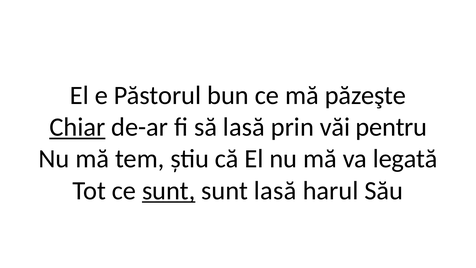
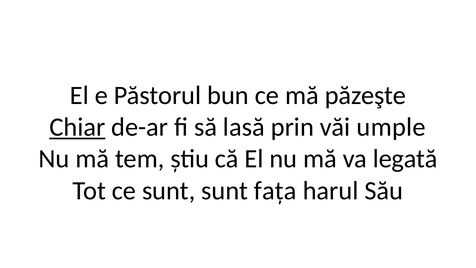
pentru: pentru -> umple (391, 127)
sunt underline: present -> none (169, 190)
sunt lasă: lasă -> fața (275, 190)
